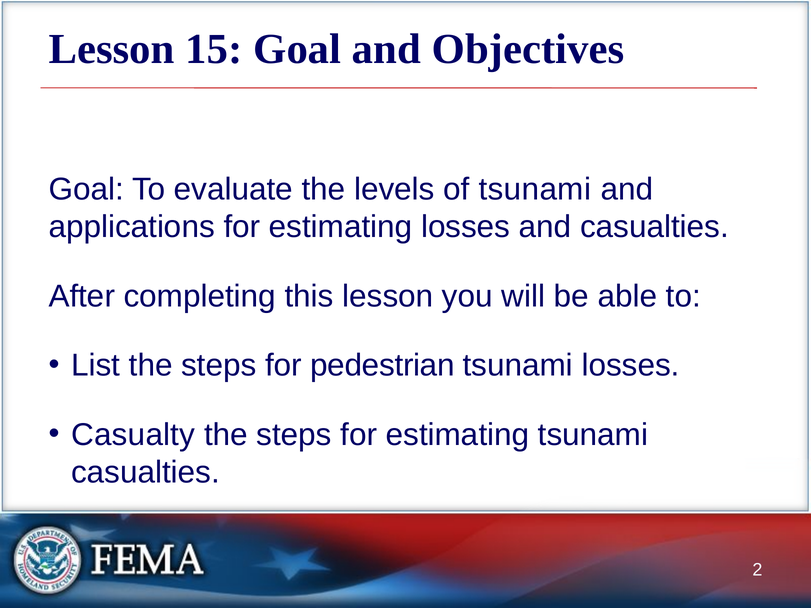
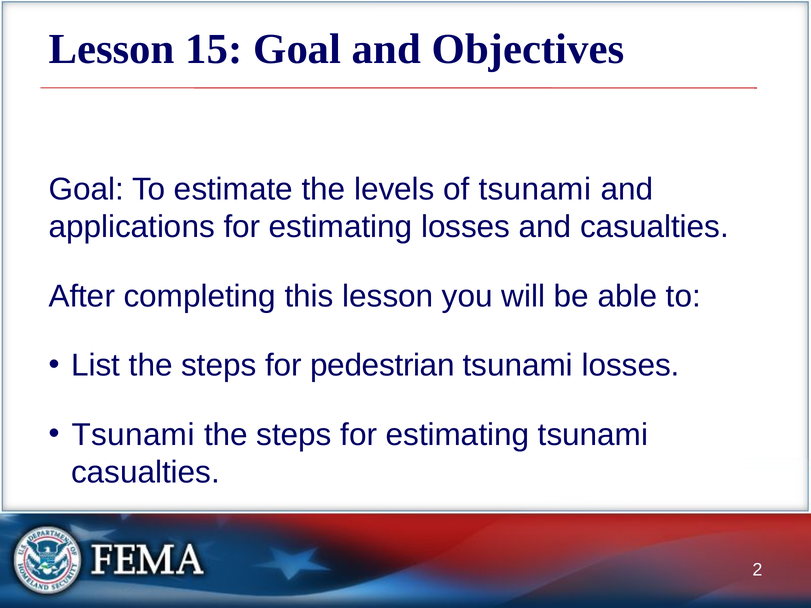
evaluate: evaluate -> estimate (233, 189)
Casualty: Casualty -> Tsunami (133, 435)
